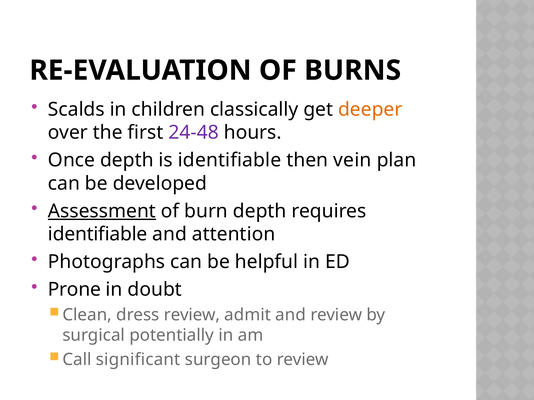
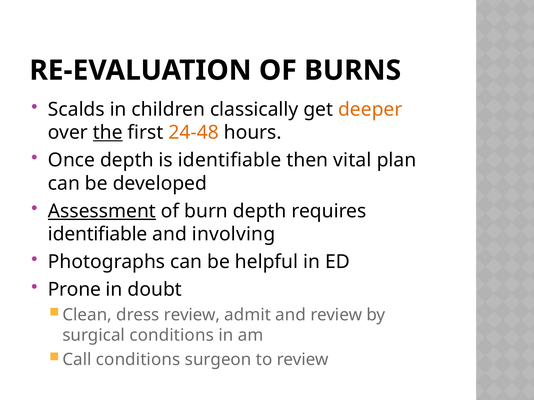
the underline: none -> present (108, 133)
24-48 colour: purple -> orange (194, 133)
vein: vein -> vital (352, 160)
attention: attention -> involving (234, 234)
surgical potentially: potentially -> conditions (172, 336)
Call significant: significant -> conditions (138, 360)
